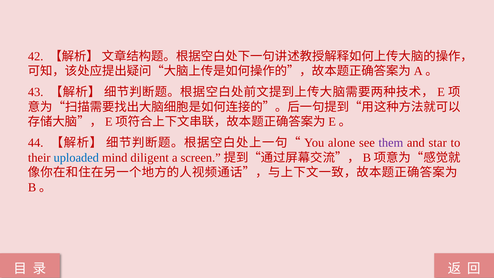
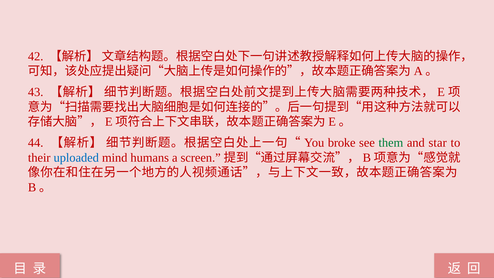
alone: alone -> broke (342, 143)
them colour: purple -> green (391, 143)
diligent: diligent -> humans (150, 158)
